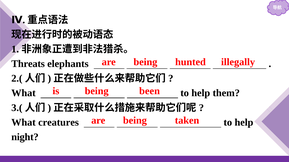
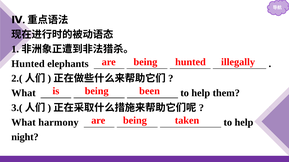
Threats: Threats -> Hunted (28, 64)
creatures: creatures -> harmony (58, 123)
